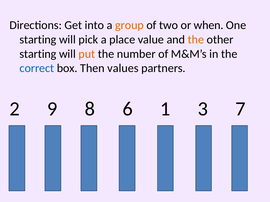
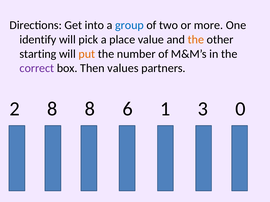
group colour: orange -> blue (129, 25)
when: when -> more (209, 25)
starting: starting -> identify (38, 40)
correct colour: blue -> purple (37, 68)
2 9: 9 -> 8 (52, 109)
7: 7 -> 0 (241, 109)
